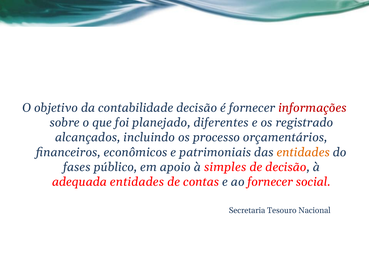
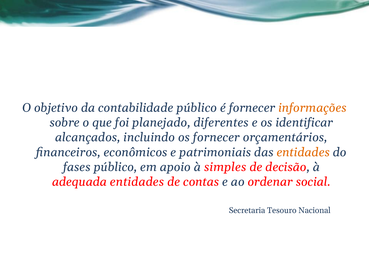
contabilidade decisão: decisão -> público (197, 108)
informações colour: red -> orange (312, 108)
registrado: registrado -> identificar (304, 123)
os processo: processo -> fornecer (216, 137)
ao fornecer: fornecer -> ordenar (270, 182)
